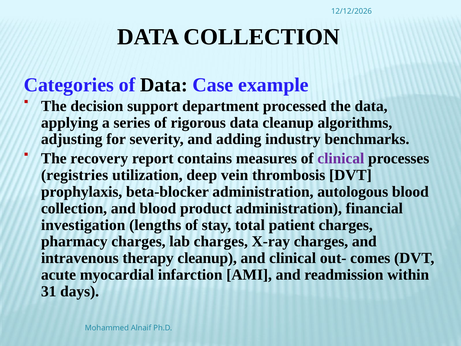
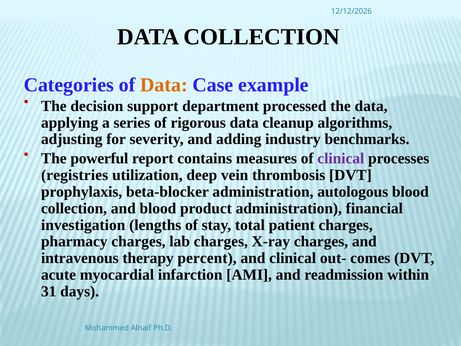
Data colour: black -> orange (164, 85)
recovery: recovery -> powerful (99, 158)
therapy cleanup: cleanup -> percent (207, 258)
